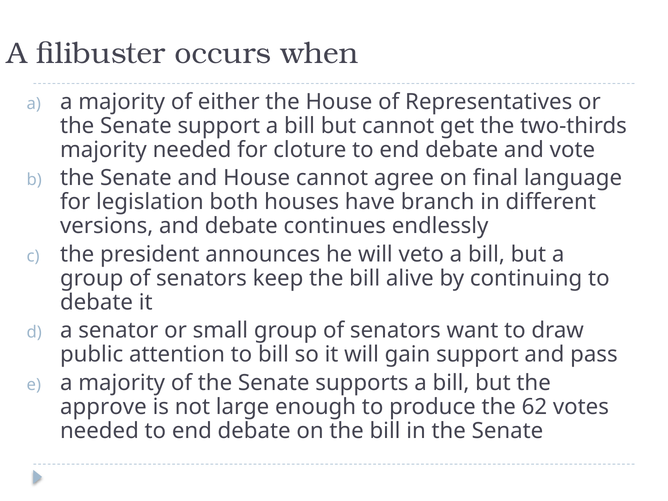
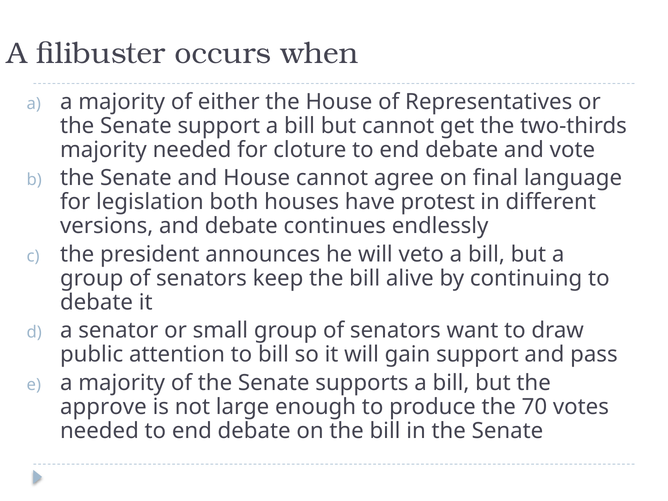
branch: branch -> protest (438, 202)
62: 62 -> 70 (534, 407)
